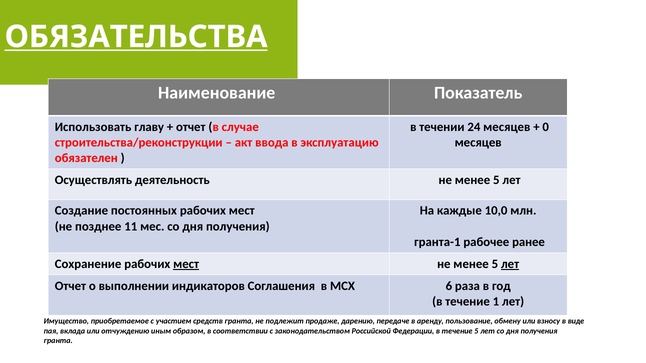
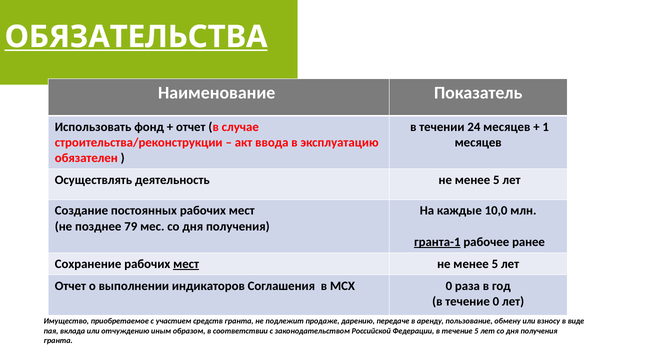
главу: главу -> фонд (149, 127)
0: 0 -> 1 (546, 127)
11: 11 -> 79 (131, 227)
гранта-1 underline: none -> present (437, 242)
лет underline: present -> none (510, 264)
МСХ 6: 6 -> 0 (449, 286)
течение 1: 1 -> 0 (496, 302)
